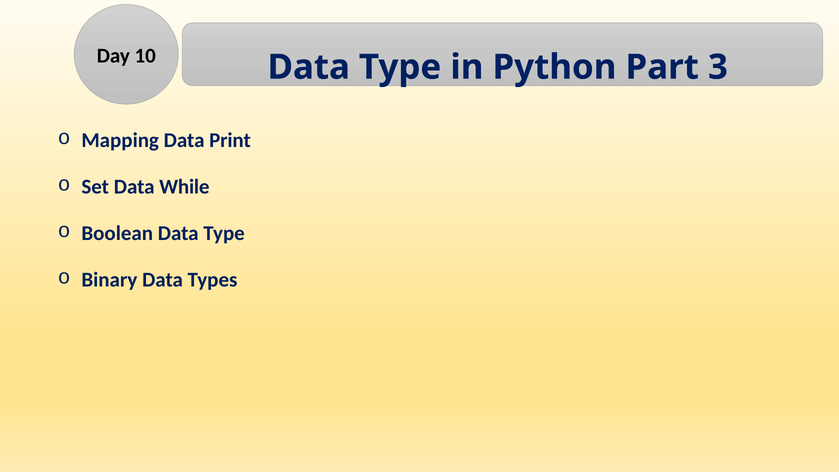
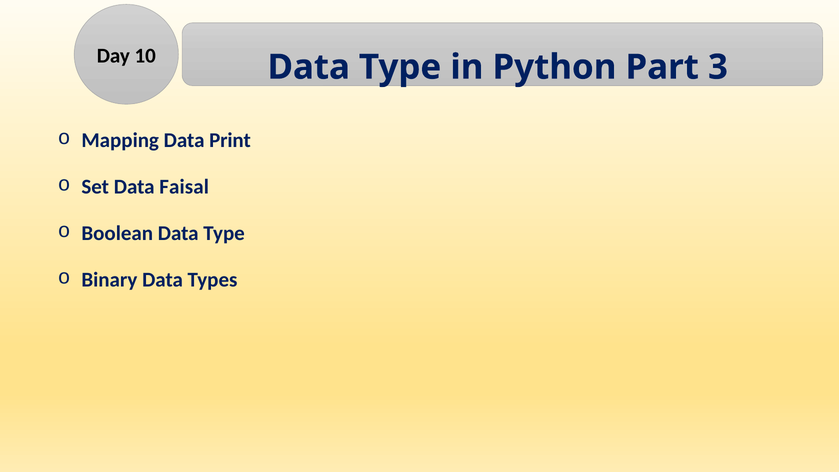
While: While -> Faisal (184, 187)
